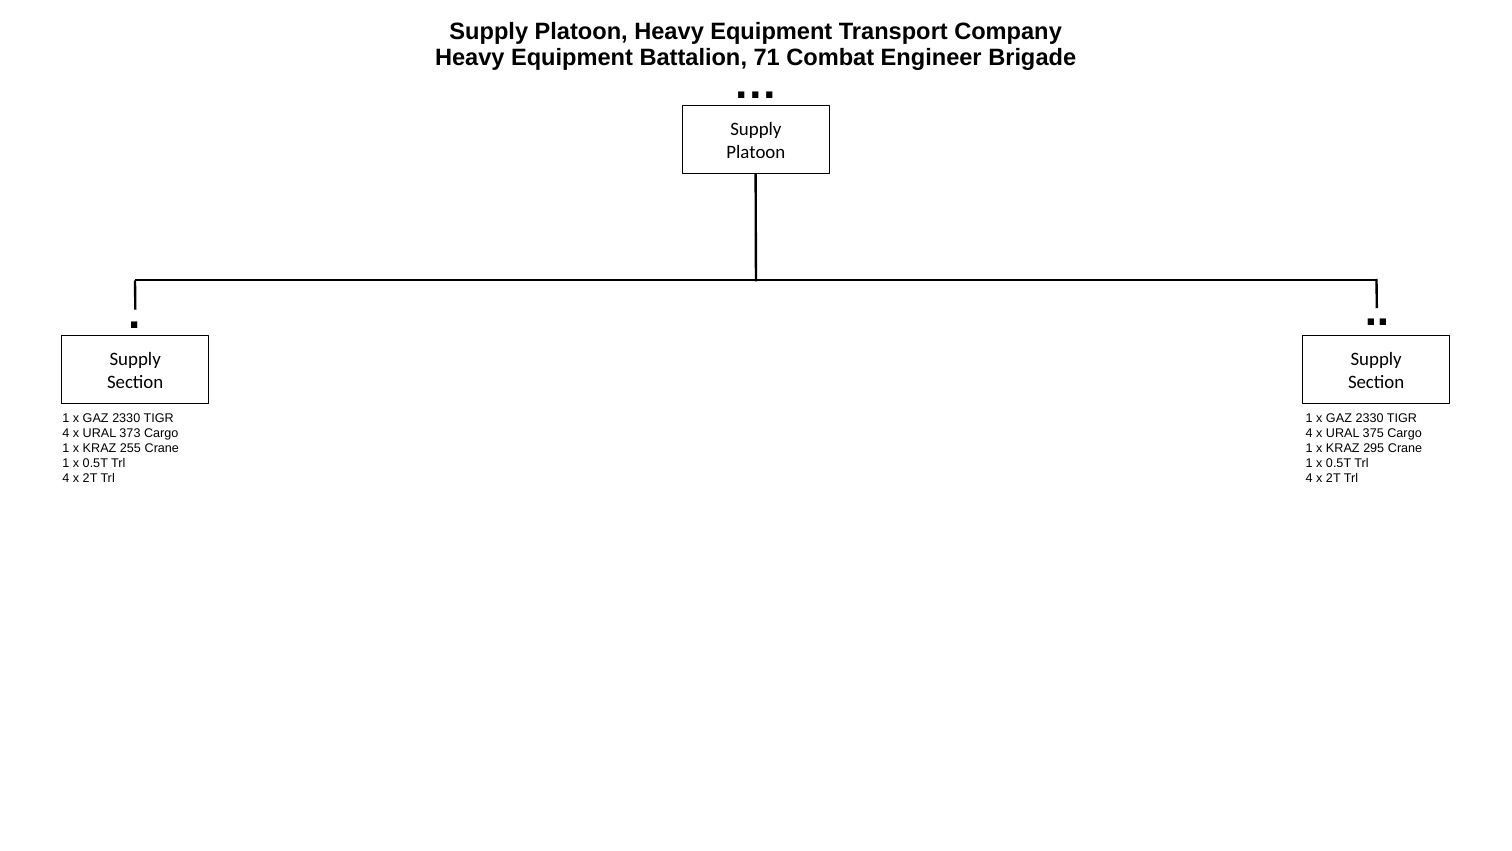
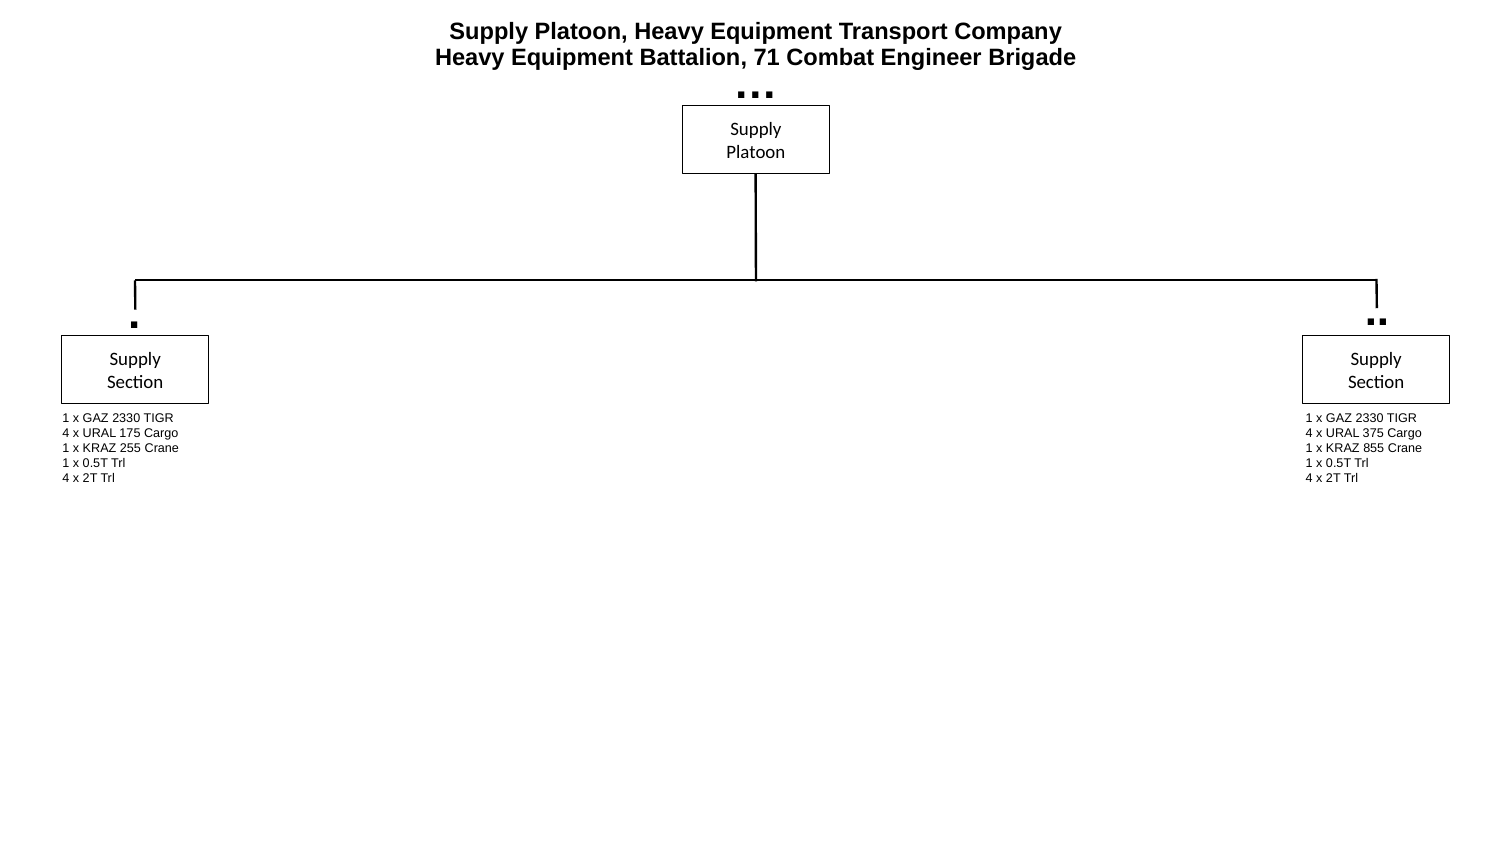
373: 373 -> 175 (130, 433)
295: 295 -> 855 (1374, 448)
